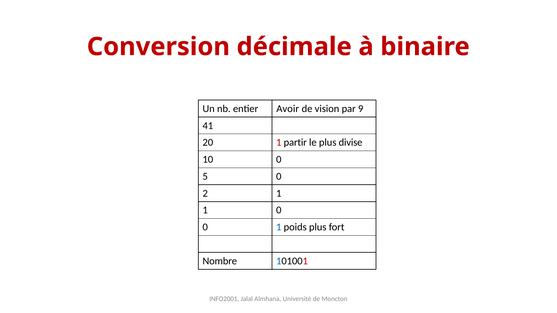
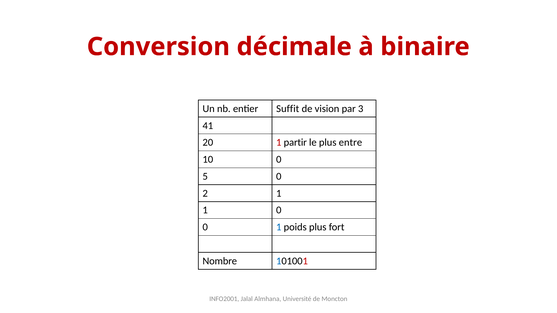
Avoir: Avoir -> Suffit (288, 109)
9: 9 -> 3 (361, 109)
divise: divise -> entre (350, 143)
